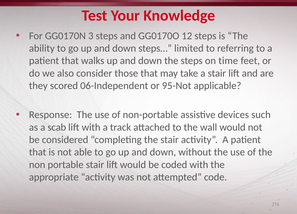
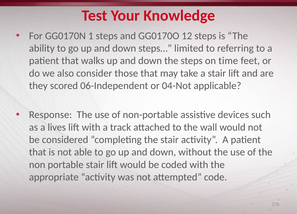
3: 3 -> 1 (91, 36)
95-Not: 95-Not -> 04-Not (177, 86)
scab: scab -> lives (57, 127)
